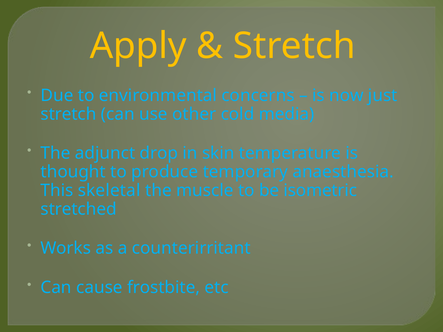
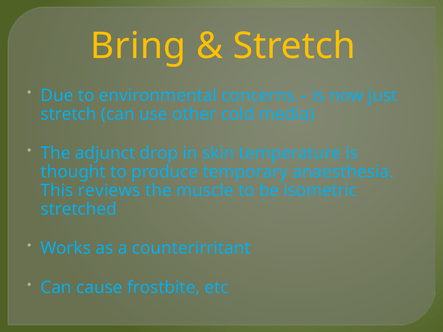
Apply: Apply -> Bring (138, 46)
skeletal: skeletal -> reviews (109, 191)
